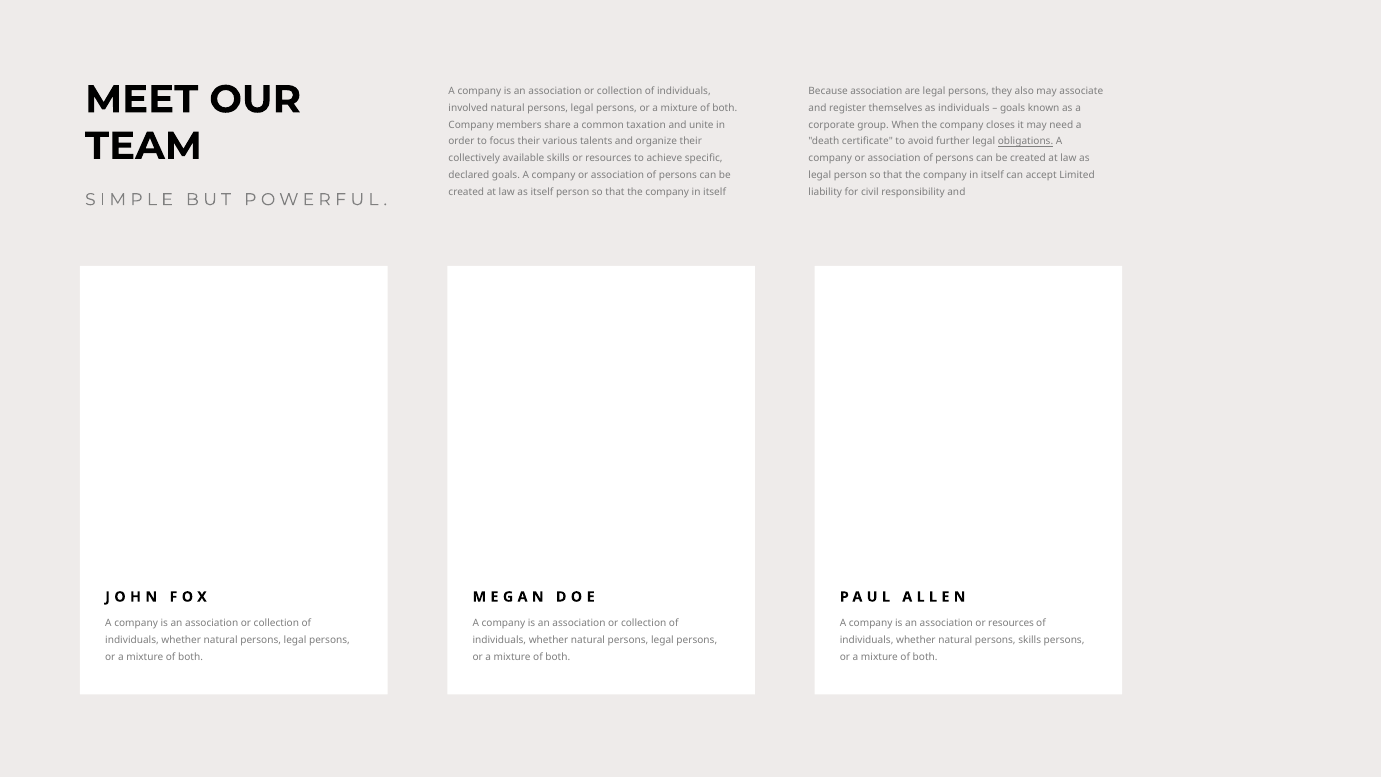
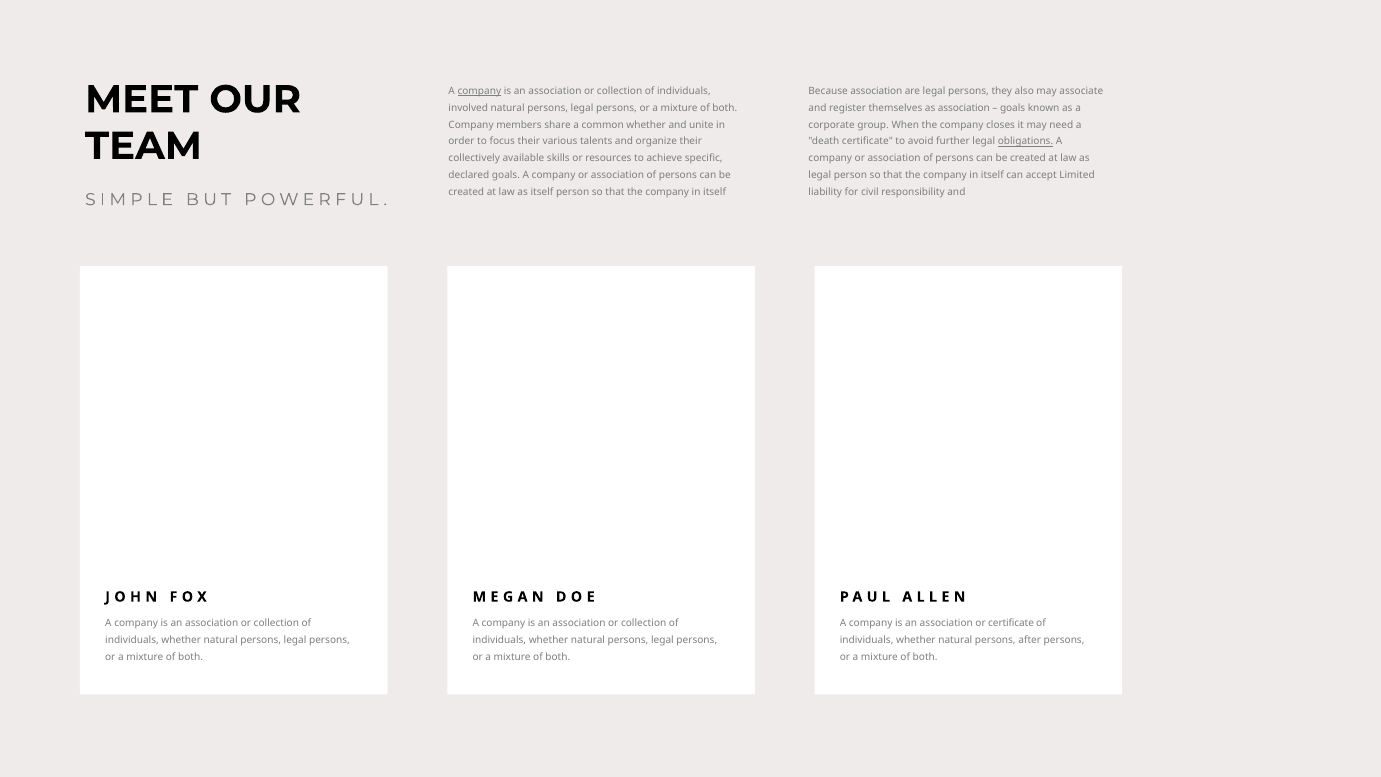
company underline: none -> present (479, 91)
as individuals: individuals -> association (964, 108)
common taxation: taxation -> whether (646, 125)
association or resources: resources -> certificate (1011, 623)
persons skills: skills -> after (1030, 640)
